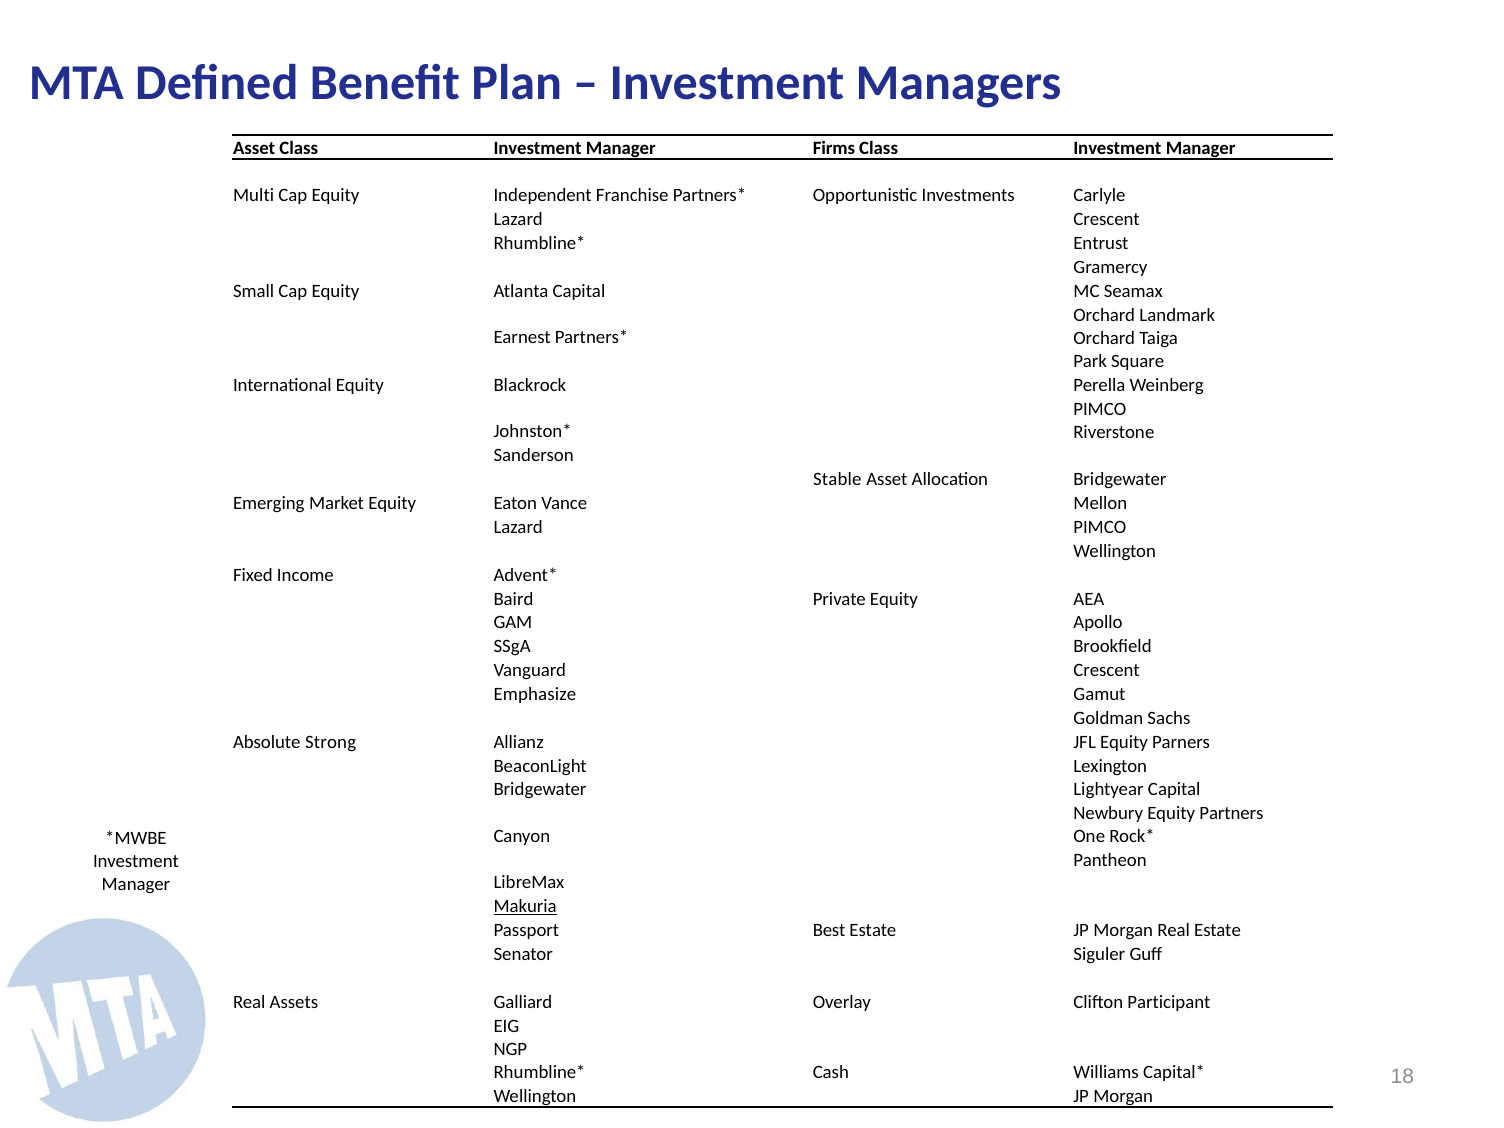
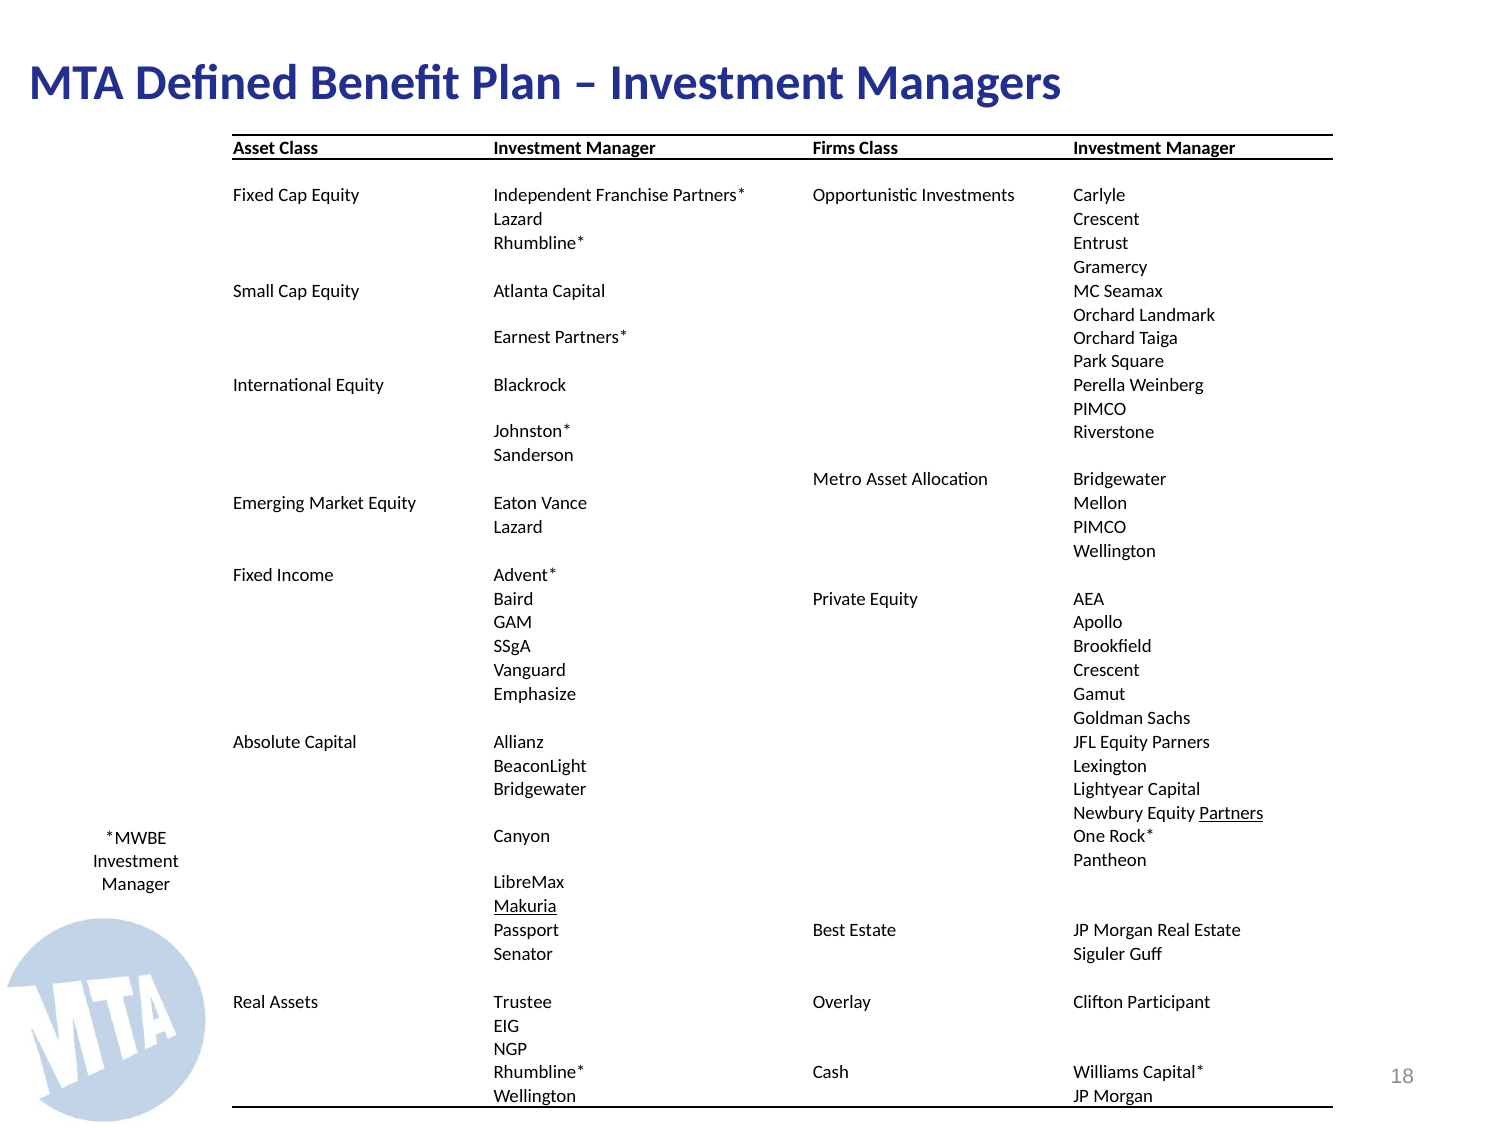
Multi: Multi -> Fixed (254, 196)
Stable: Stable -> Metro (837, 480)
Absolute Strong: Strong -> Capital (331, 742)
Partners underline: none -> present (1231, 814)
Galliard: Galliard -> Trustee (523, 1002)
